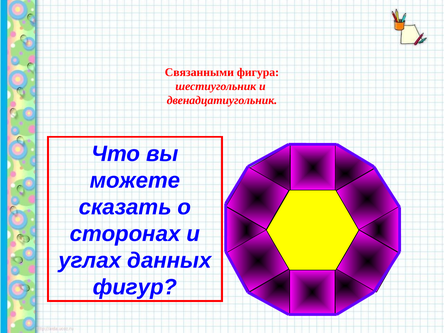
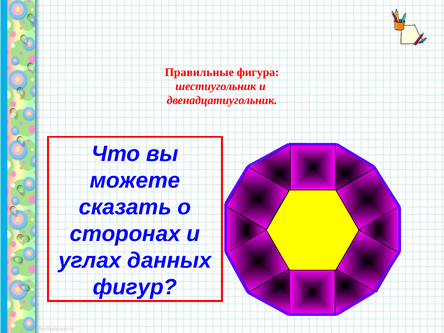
Связанными: Связанными -> Правильные (199, 72)
